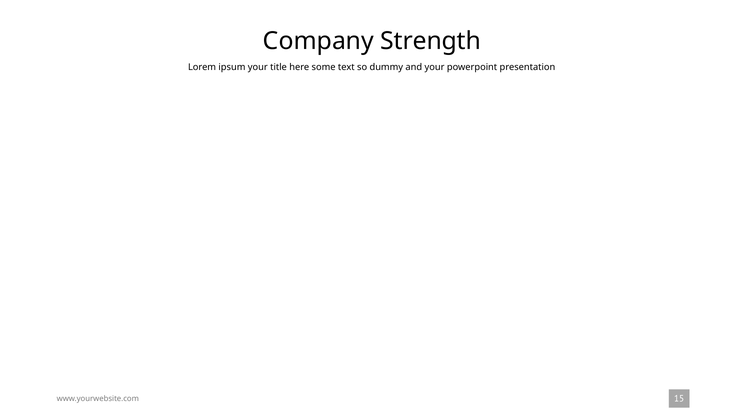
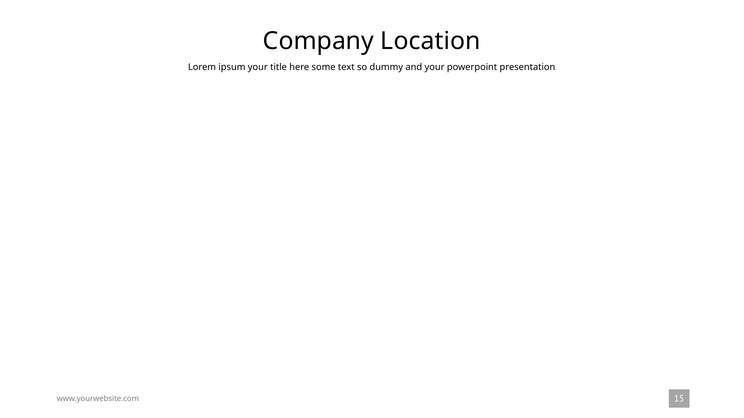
Strength: Strength -> Location (431, 41)
